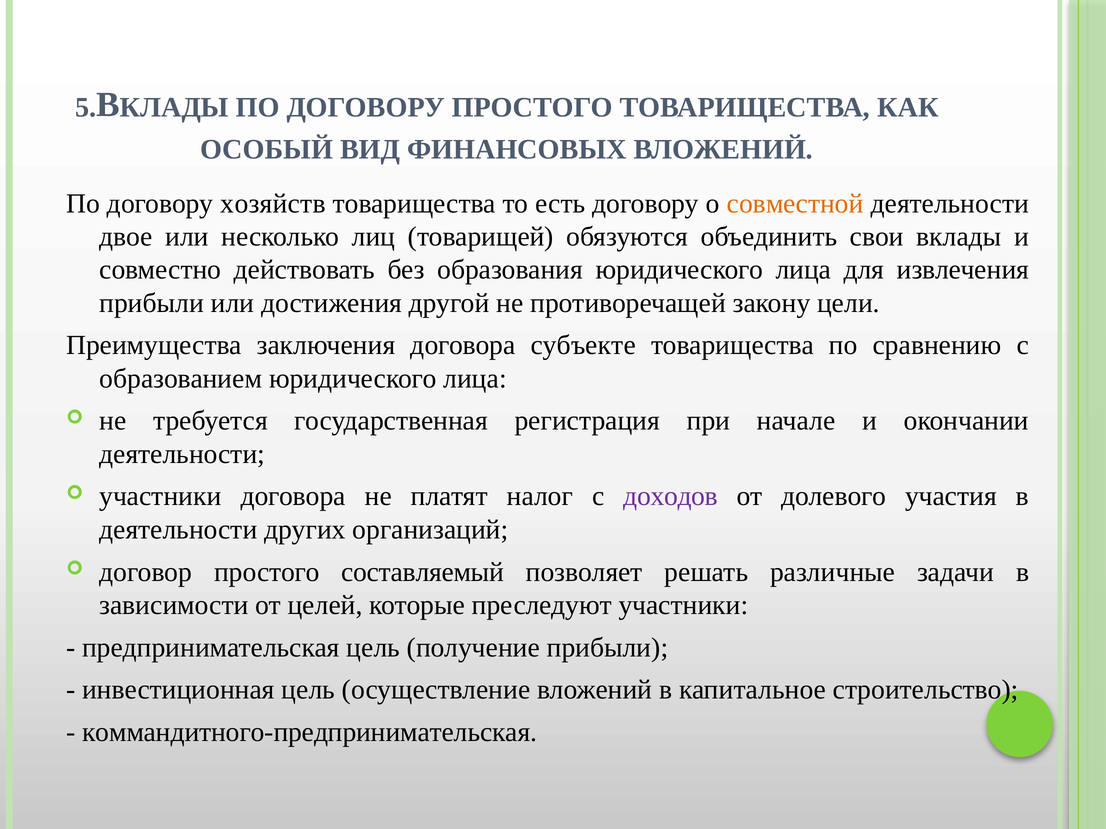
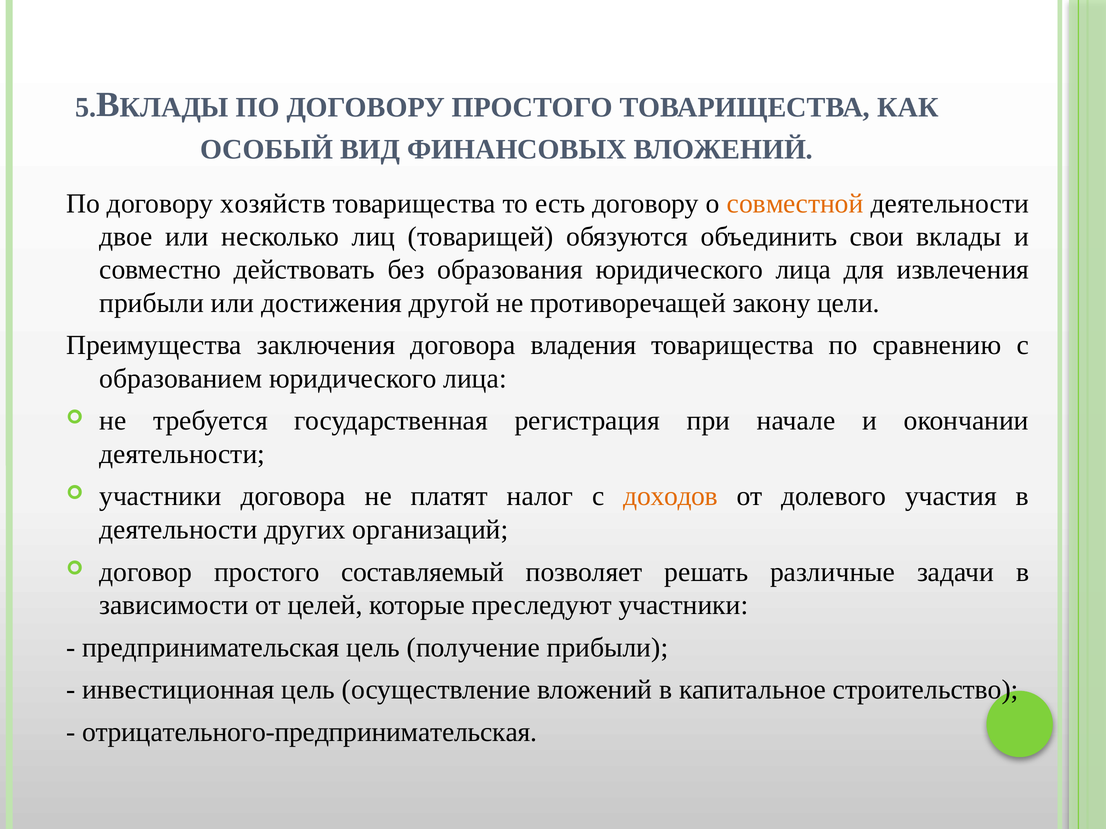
субъекте: субъекте -> владения (583, 345)
доходов colour: purple -> orange (671, 497)
коммандитного-предпринимательская: коммандитного-предпринимательская -> отрицательного-предпринимательская (310, 733)
